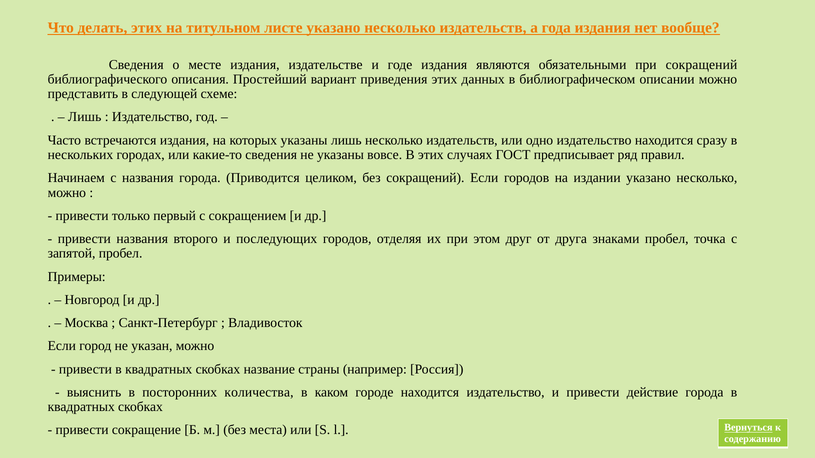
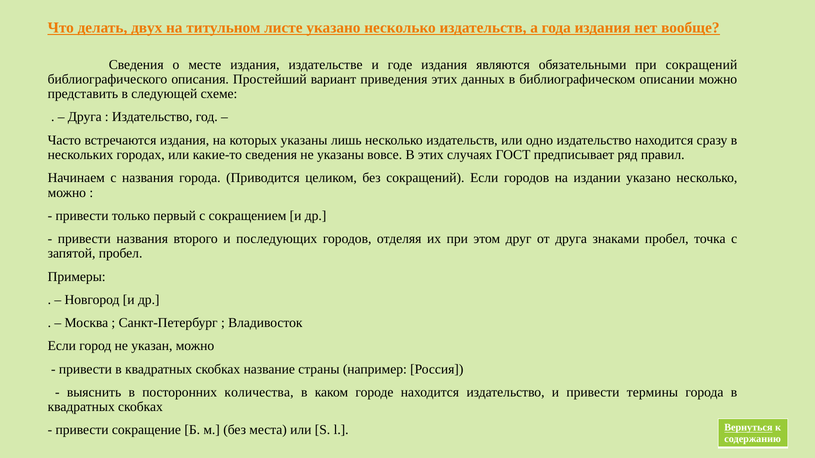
делать этих: этих -> двух (147, 28)
Лишь: Лишь -> Друга (85, 117)
действие: действие -> термины (652, 393)
